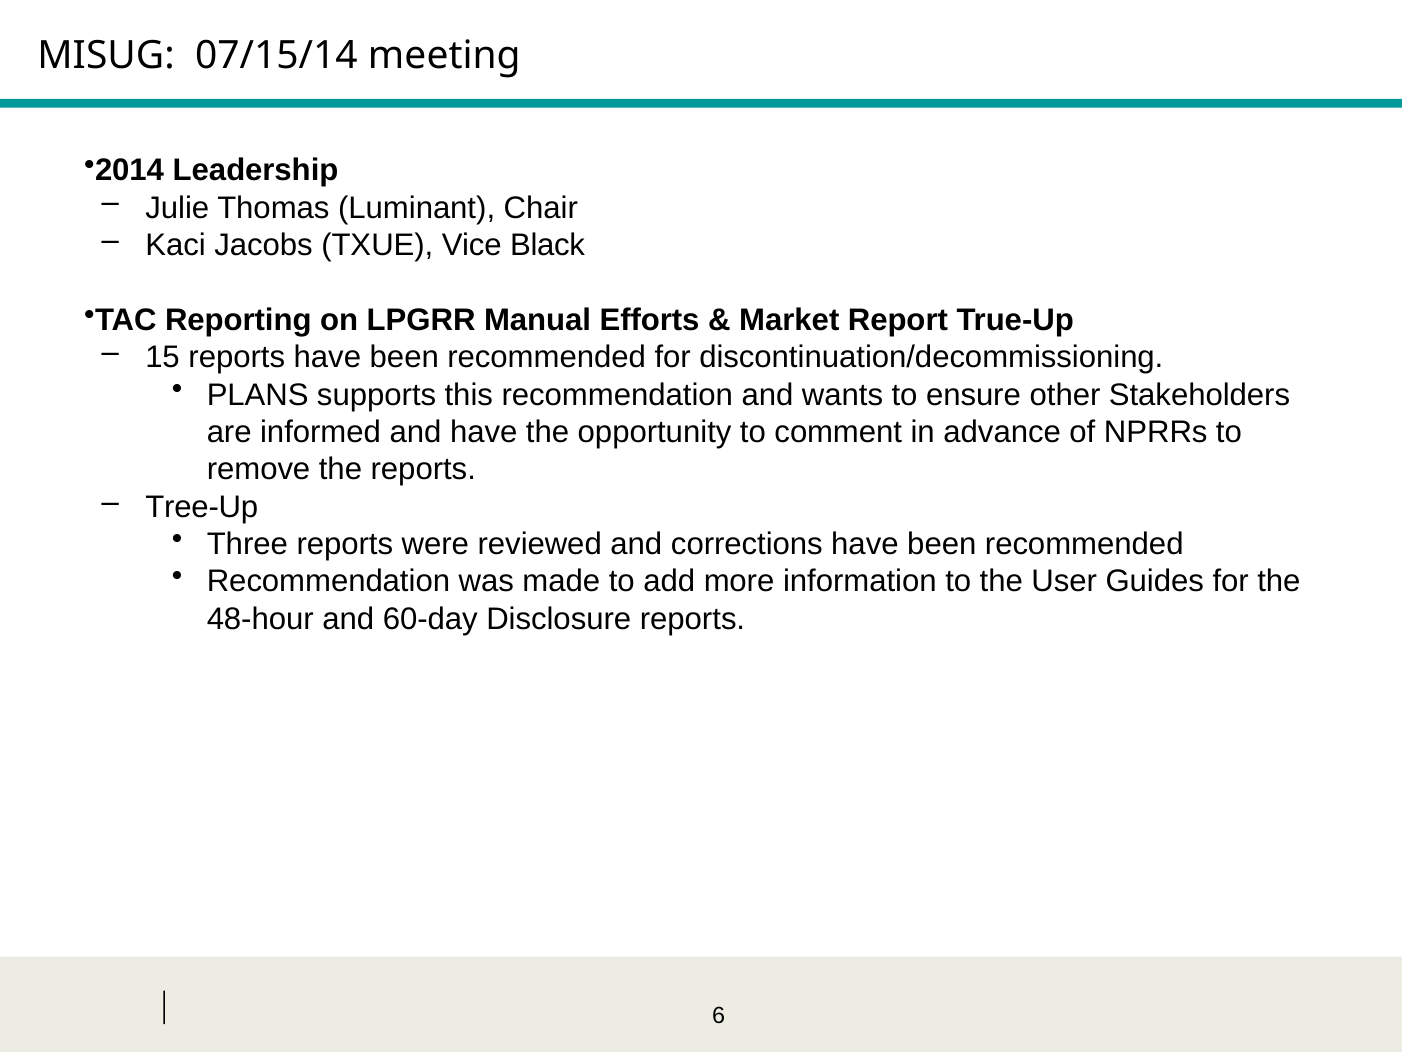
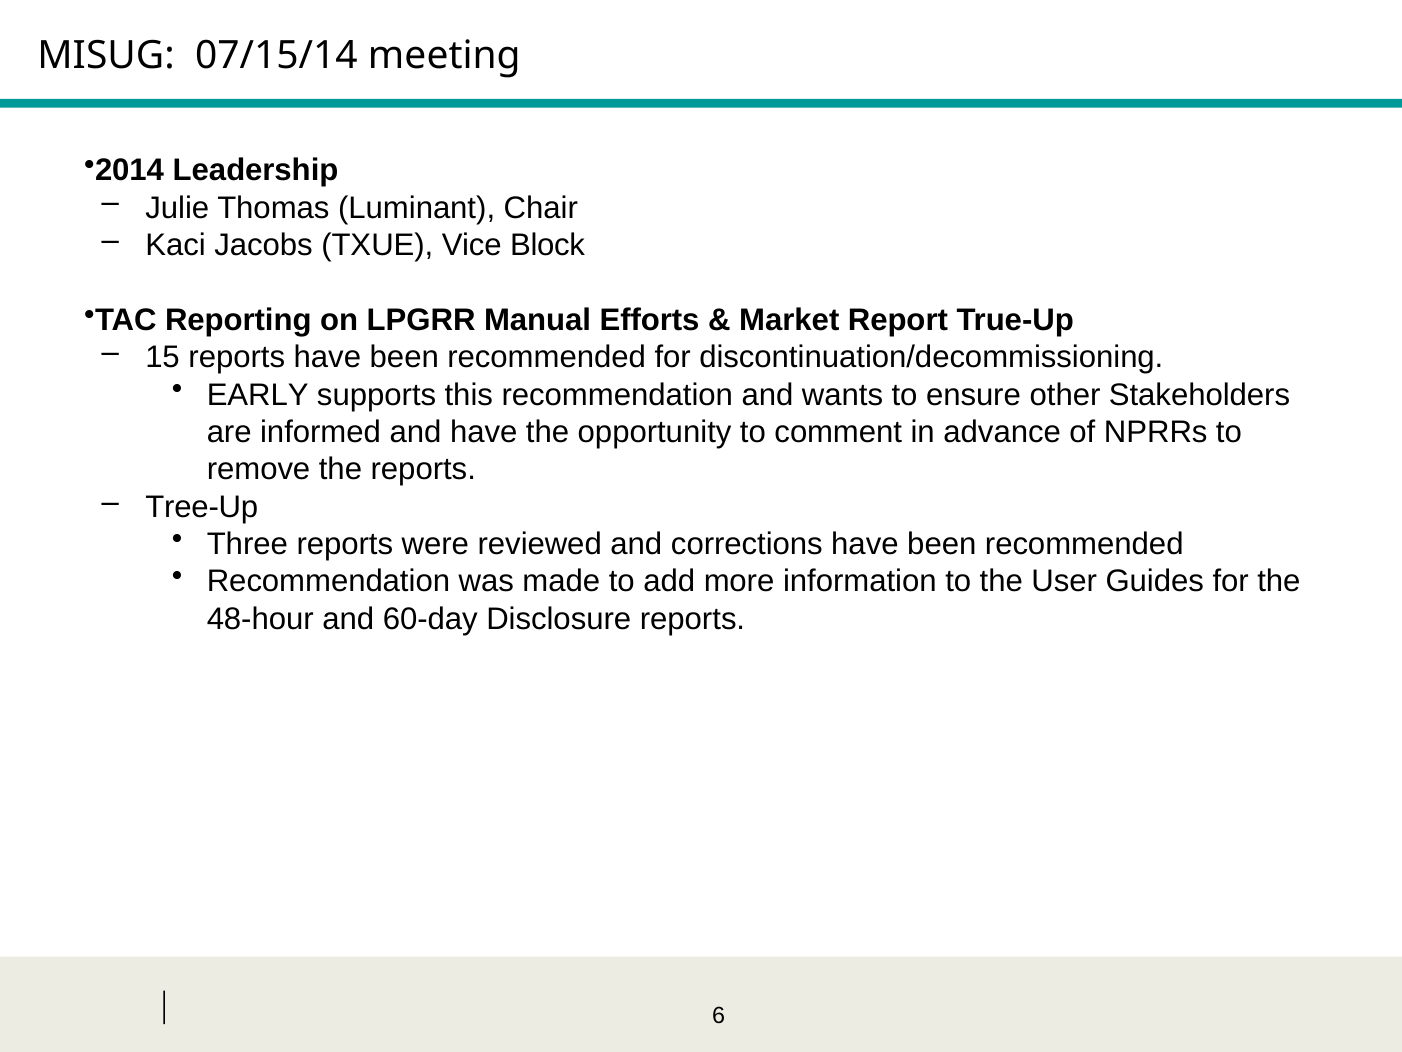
Black: Black -> Block (548, 245)
PLANS: PLANS -> EARLY (258, 395)
